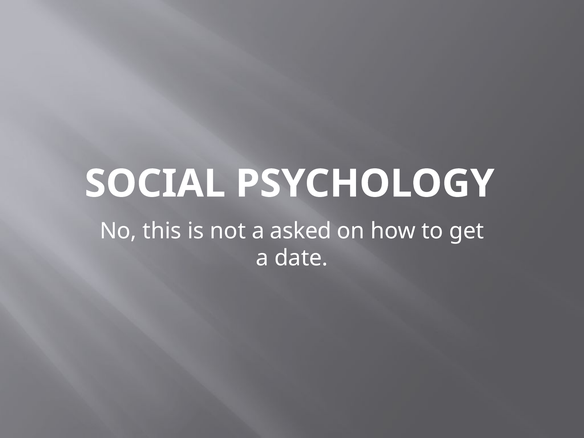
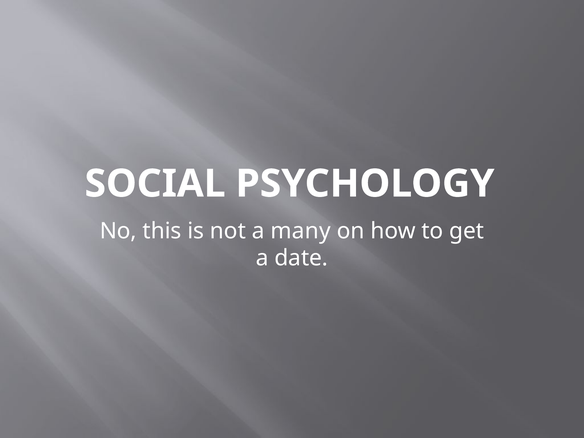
asked: asked -> many (301, 231)
